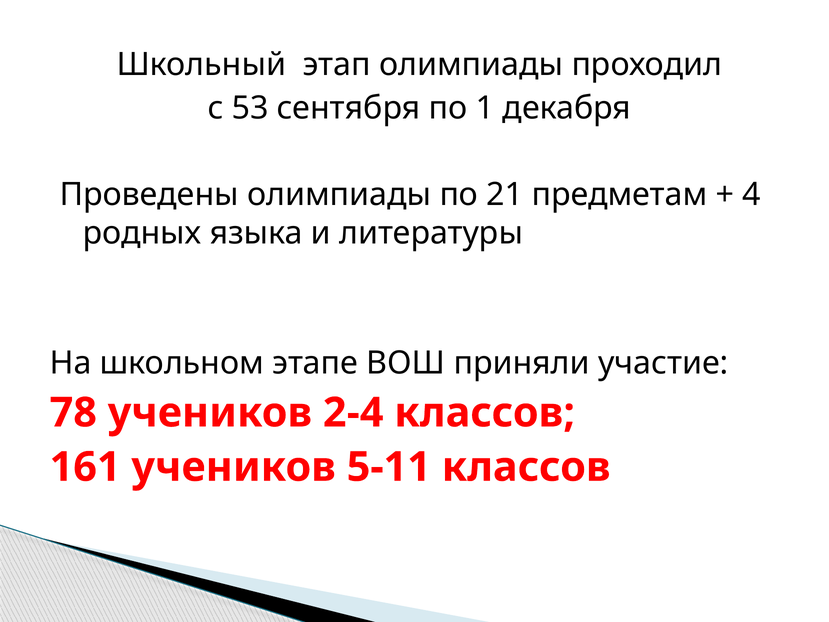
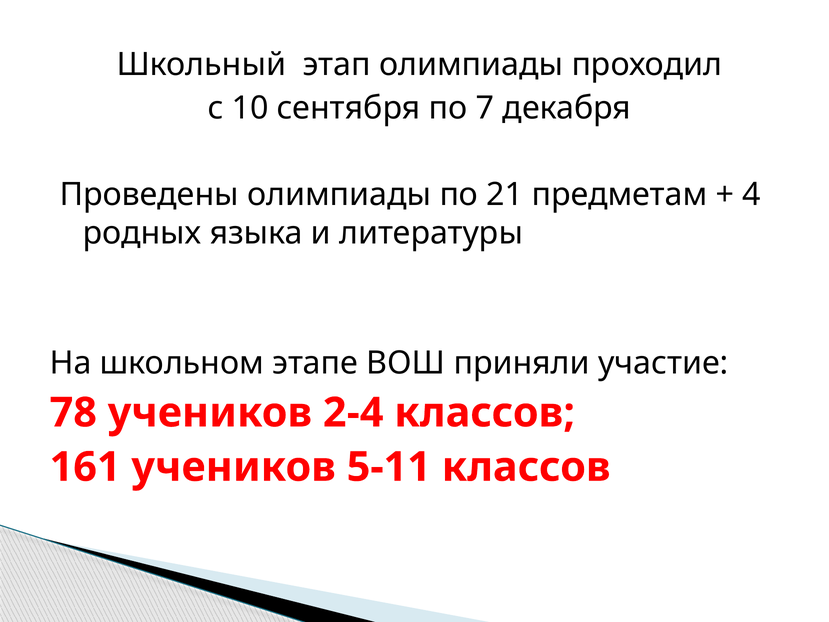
53: 53 -> 10 (250, 108)
1: 1 -> 7 (485, 108)
